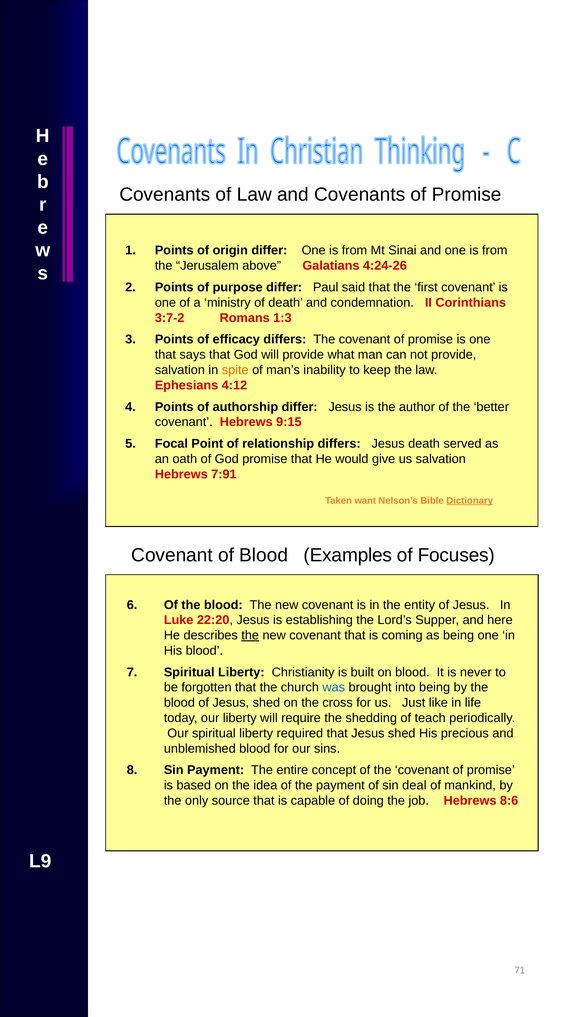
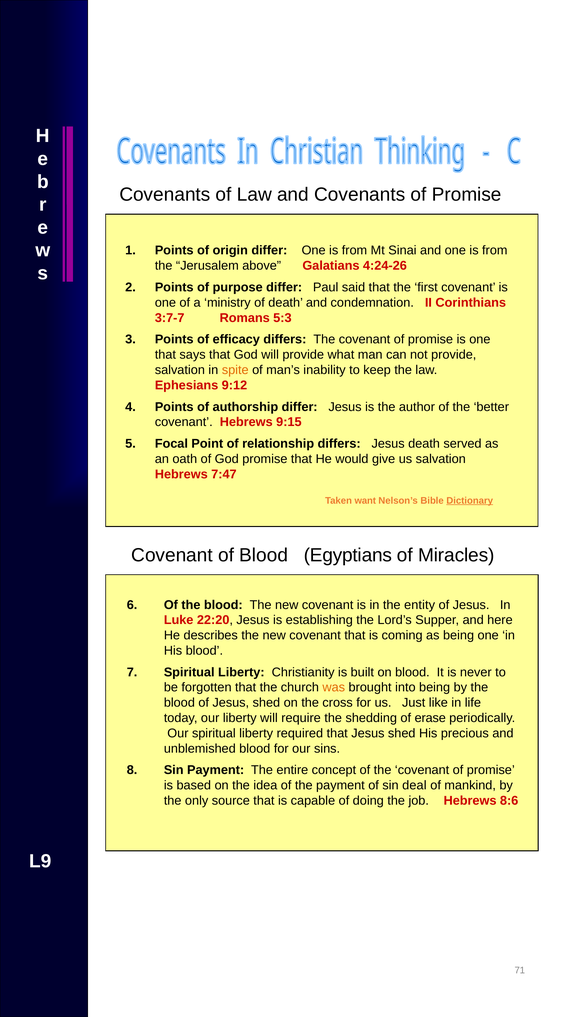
3:7-2: 3:7-2 -> 3:7-7 (170, 318)
1:3: 1:3 -> 5:3 (282, 318)
4:12: 4:12 -> 9:12 (234, 385)
7:91: 7:91 -> 7:47 (224, 474)
Examples: Examples -> Egyptians (348, 555)
Focuses: Focuses -> Miracles (456, 555)
the underline: present -> none (250, 635)
was colour: blue -> orange (334, 687)
teach: teach -> erase (430, 718)
